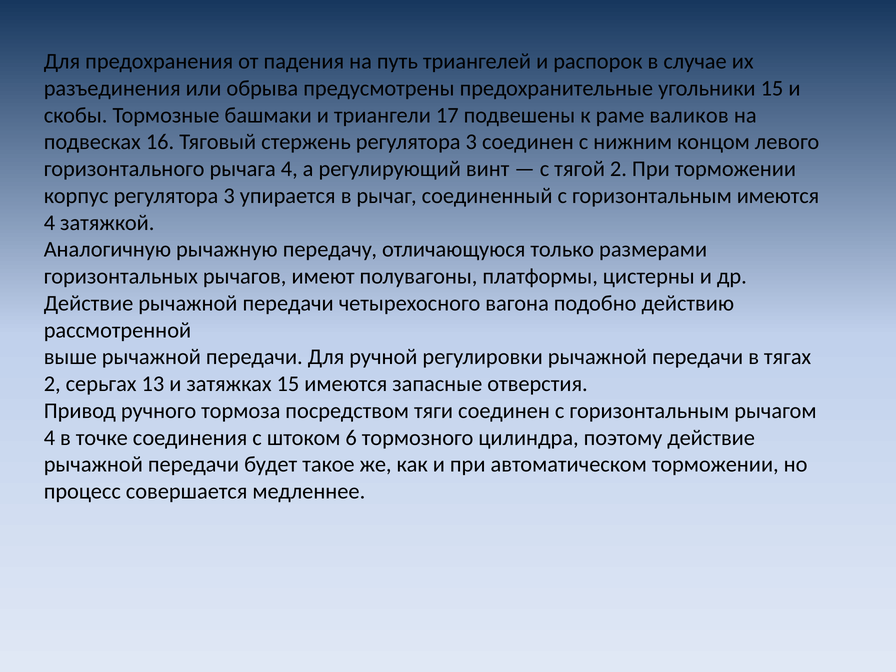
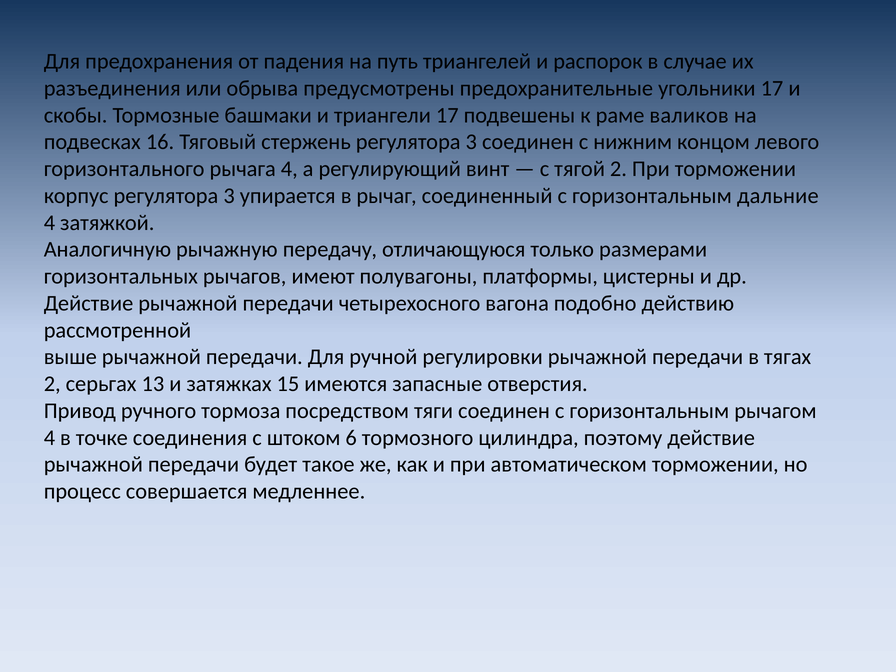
угольники 15: 15 -> 17 (772, 88)
горизонтальным имеются: имеются -> дальние (778, 196)
